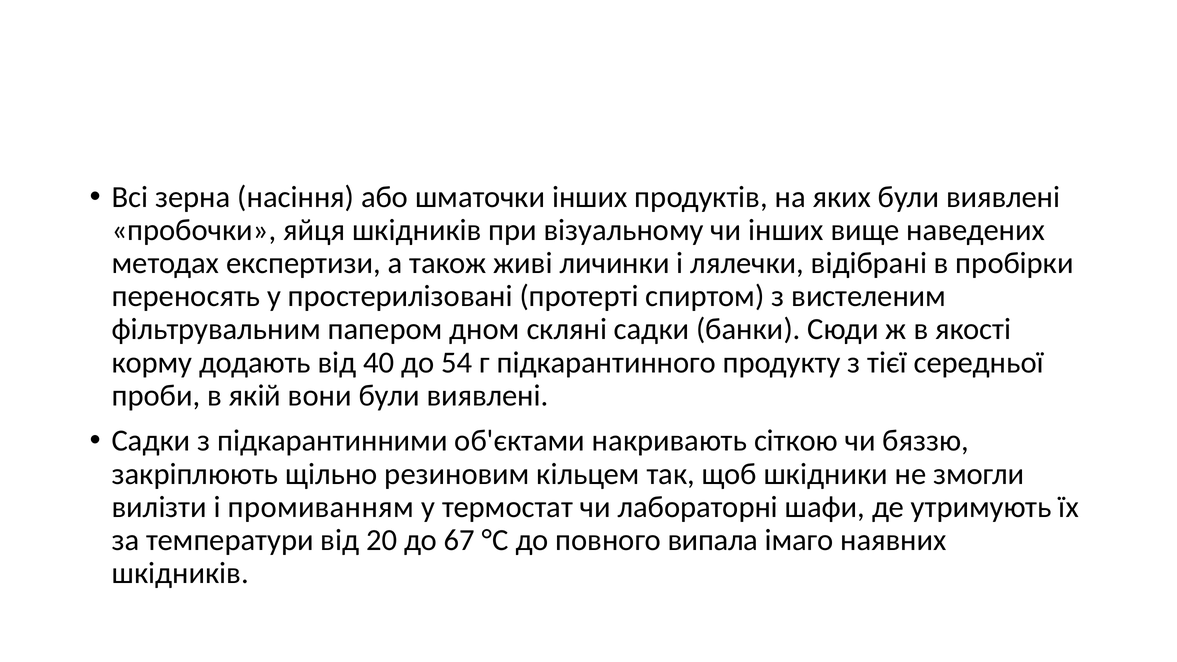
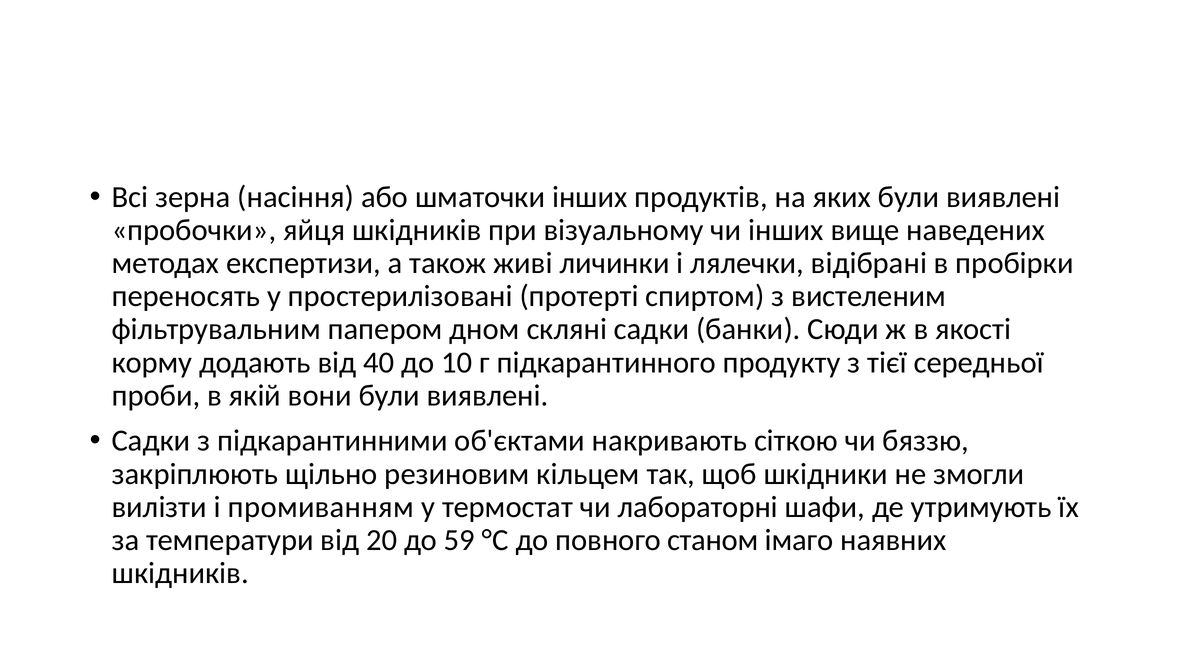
54: 54 -> 10 (457, 362)
67: 67 -> 59 (459, 540)
випала: випала -> станом (713, 540)
